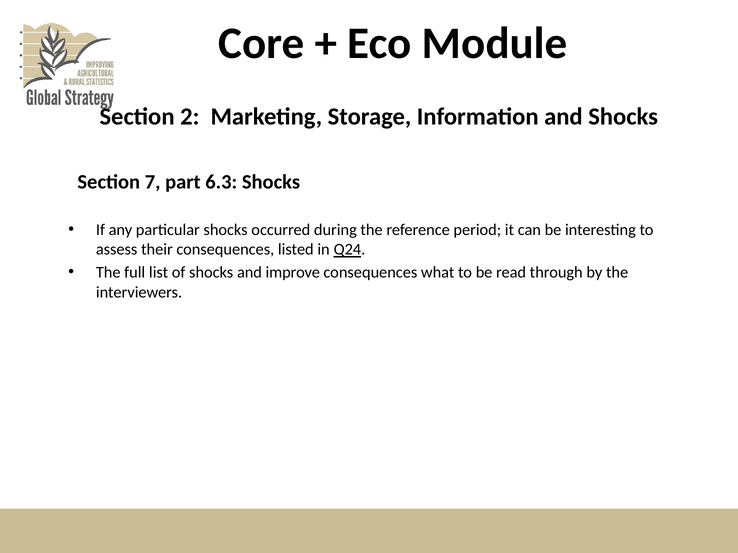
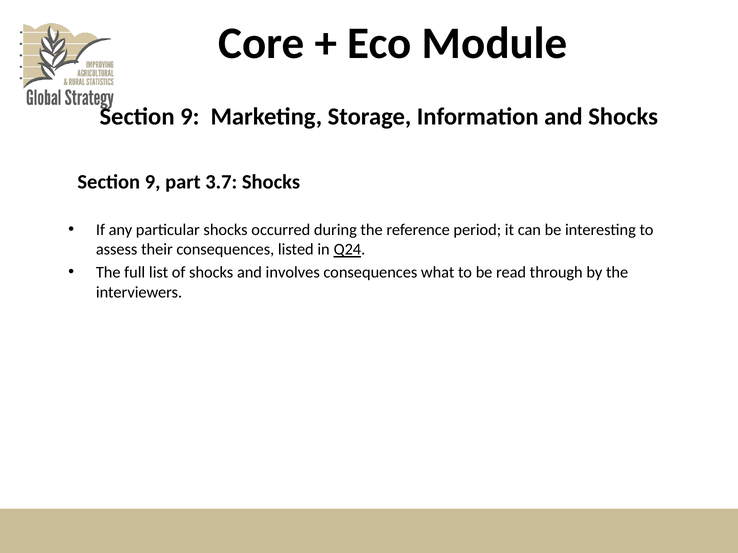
2: 2 -> 9 (190, 117)
7: 7 -> 9 (153, 182)
6.3: 6.3 -> 3.7 (221, 182)
improve: improve -> involves (293, 273)
